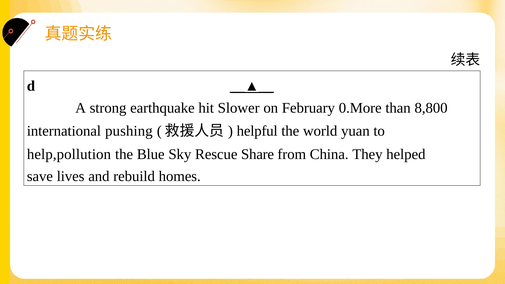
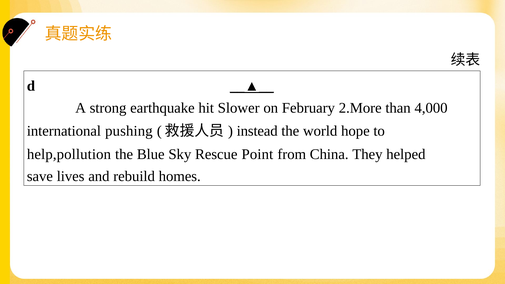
0.More: 0.More -> 2.More (360, 108)
8,800: 8,800 -> 4,000 (431, 108)
helpful: helpful -> instead (257, 131)
yuan: yuan -> hope (355, 131)
Share: Share -> Point (257, 154)
